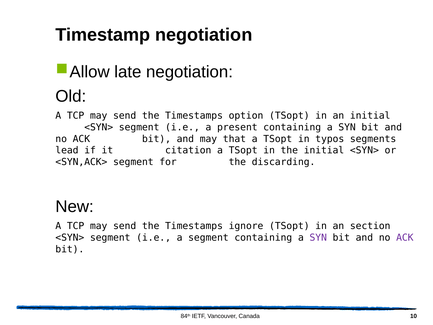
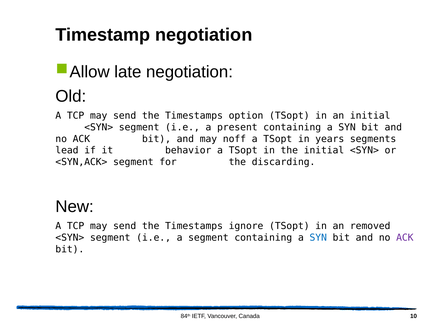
that: that -> noff (234, 139)
typos: typos -> years (330, 139)
citation: citation -> behavior (188, 150)
section: section -> removed (370, 226)
SYN colour: purple -> blue (318, 238)
